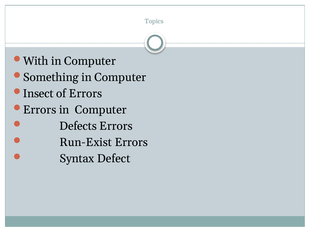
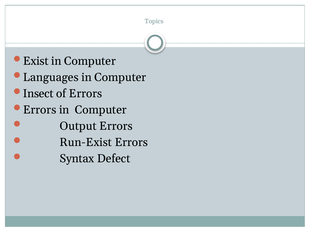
With: With -> Exist (36, 61)
Something: Something -> Languages (51, 77)
Defects: Defects -> Output (78, 126)
